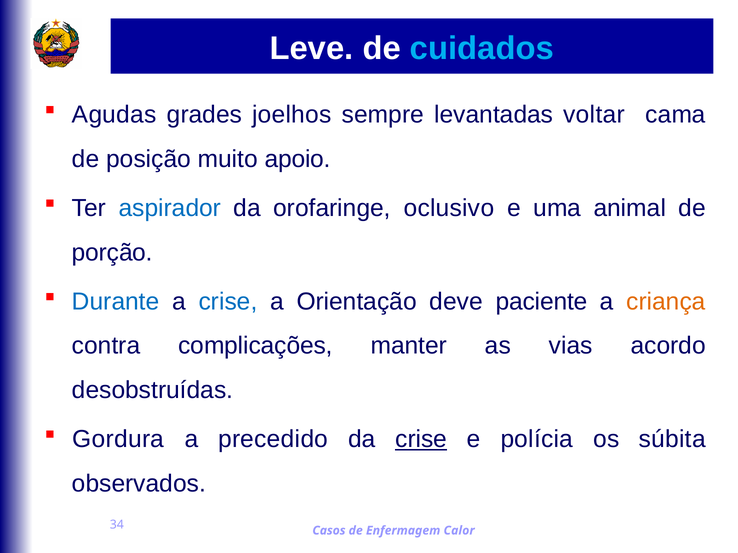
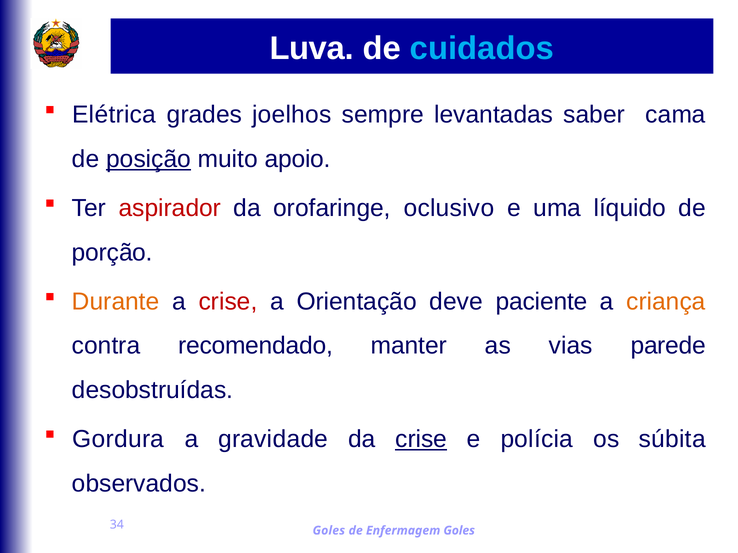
Leve: Leve -> Luva (312, 48)
Agudas: Agudas -> Elétrica (114, 115)
voltar: voltar -> saber (594, 115)
posição underline: none -> present (149, 159)
aspirador colour: blue -> red (170, 208)
animal: animal -> líquido (630, 208)
Durante colour: blue -> orange (116, 302)
crise colour: blue -> red (228, 302)
complicações: complicações -> recomendado (256, 346)
acordo: acordo -> parede (668, 346)
precedido: precedido -> gravidade (273, 440)
Casos: Casos -> Goles (329, 531)
Enfermagem Calor: Calor -> Goles (459, 531)
